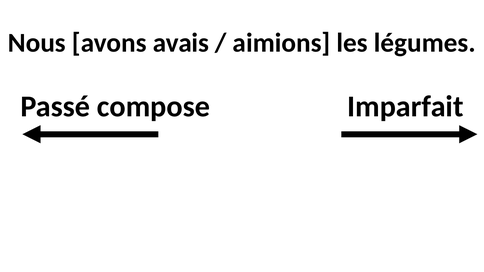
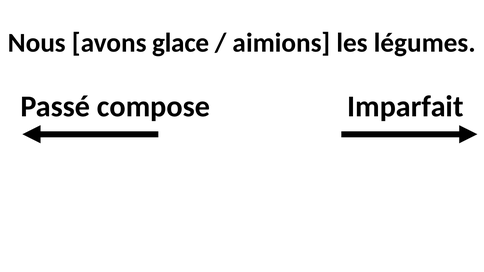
avais: avais -> glace (181, 43)
